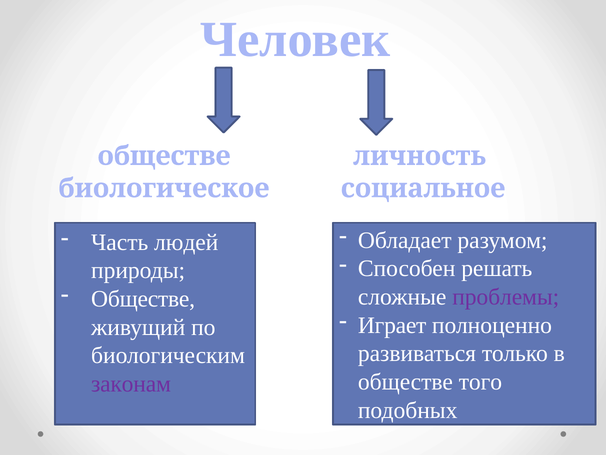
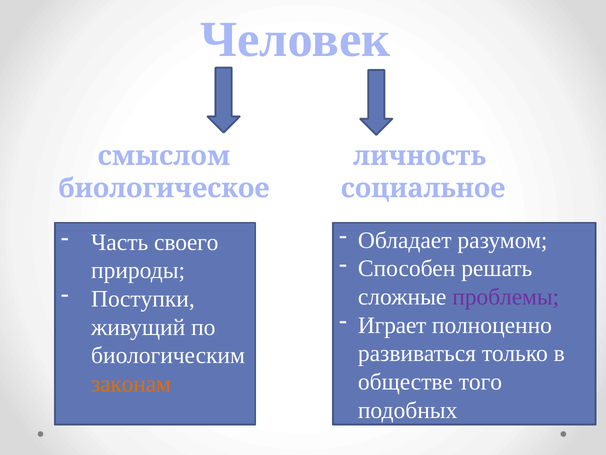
обществе: обществе -> смыслом (164, 156)
людей: людей -> своего (186, 242)
Обществе: Обществе -> Поступки (143, 299)
законам colour: purple -> orange (131, 384)
